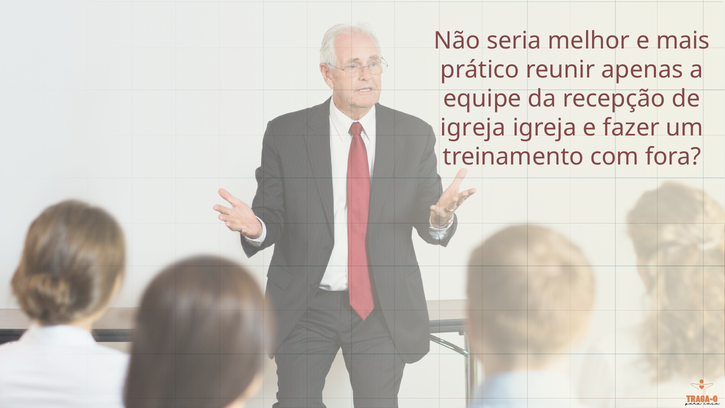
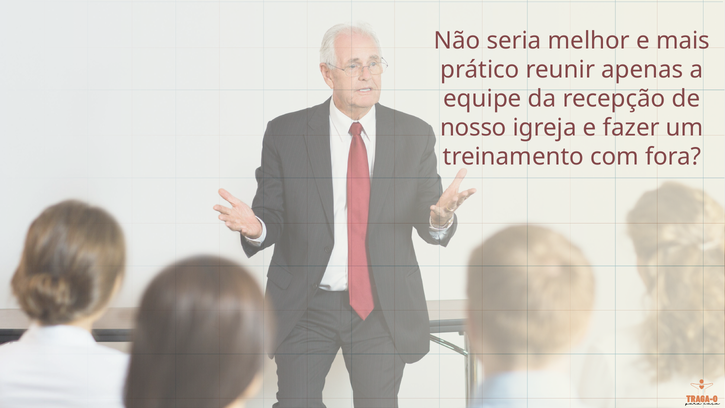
igreja: igreja -> nosso (473, 128)
